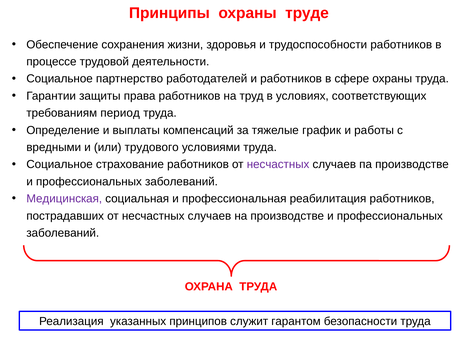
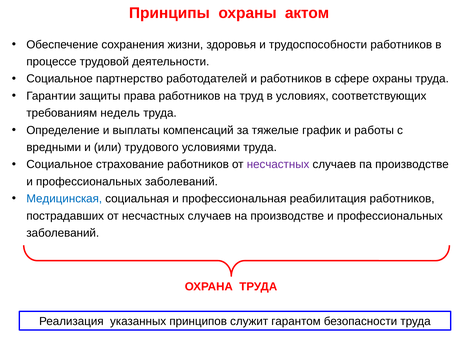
труде: труде -> актом (307, 13)
период: период -> недель (120, 113)
Медицинская colour: purple -> blue (64, 199)
